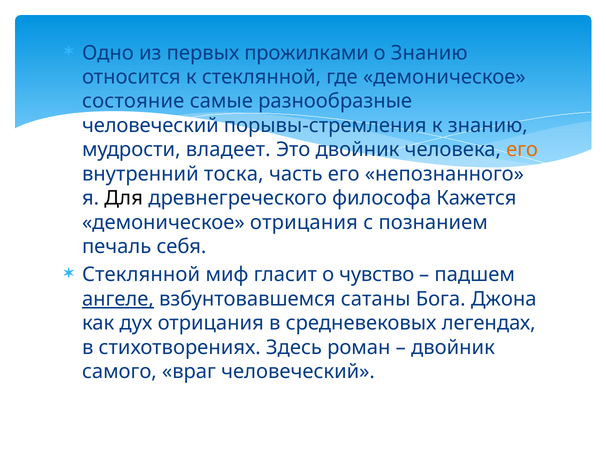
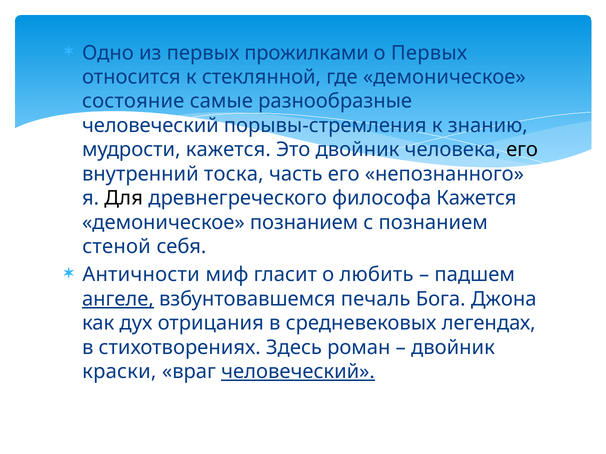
о Знанию: Знанию -> Первых (429, 53)
мудрости владеет: владеет -> кажется (228, 150)
его colour: orange -> black (522, 150)
демоническое отрицания: отрицания -> познанием (304, 223)
печаль: печаль -> стеной (117, 247)
Стеклянной: Стеклянной -> Античности (141, 275)
чувство: чувство -> любить (377, 275)
сатаны: сатаны -> печаль (376, 299)
самого: самого -> краски (119, 372)
человеческий underline: none -> present (298, 372)
